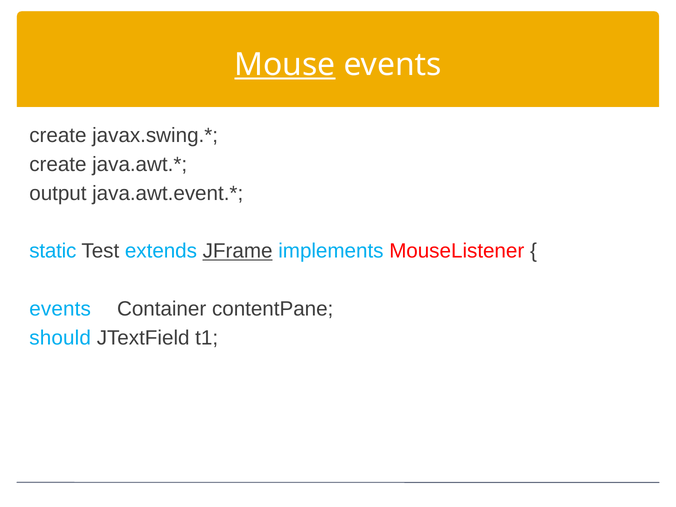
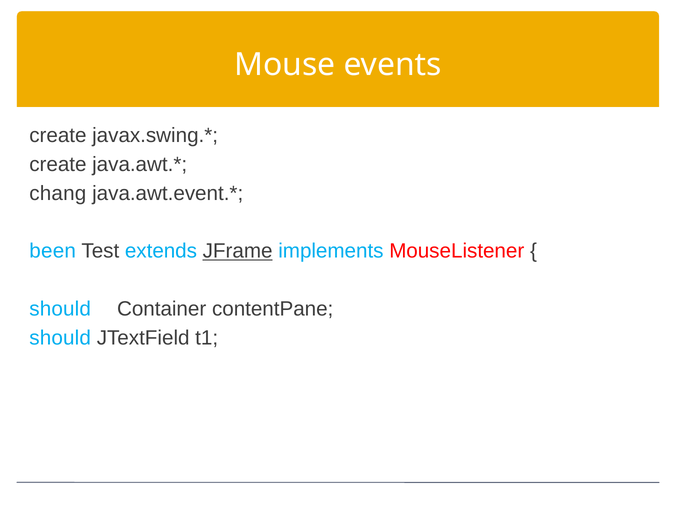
Mouse underline: present -> none (285, 65)
output: output -> chang (58, 193)
static: static -> been (53, 251)
events: events -> should (60, 309)
